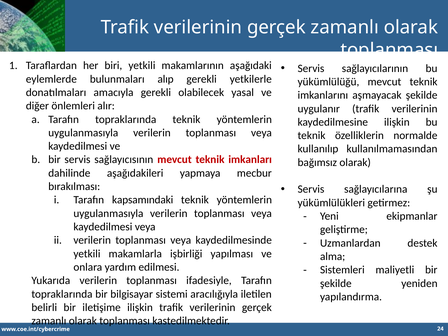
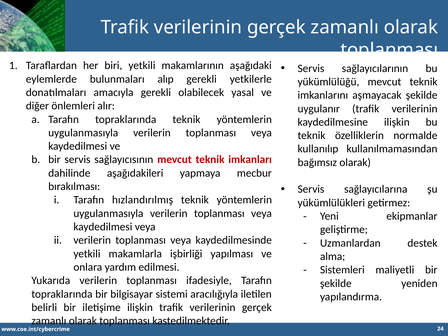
kapsamındaki: kapsamındaki -> hızlandırılmış (143, 200)
